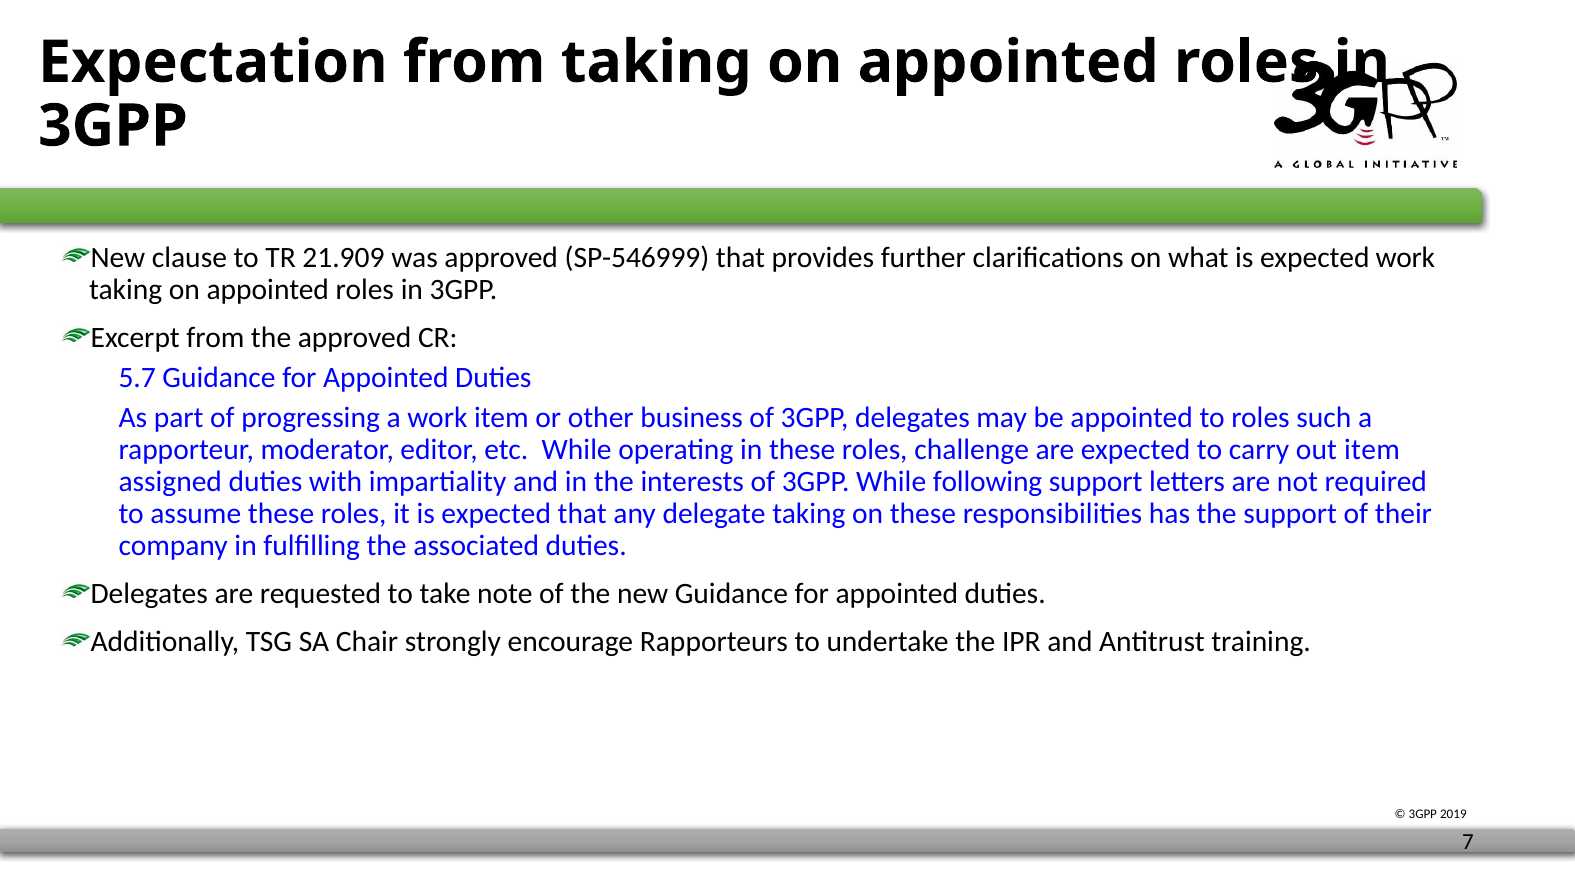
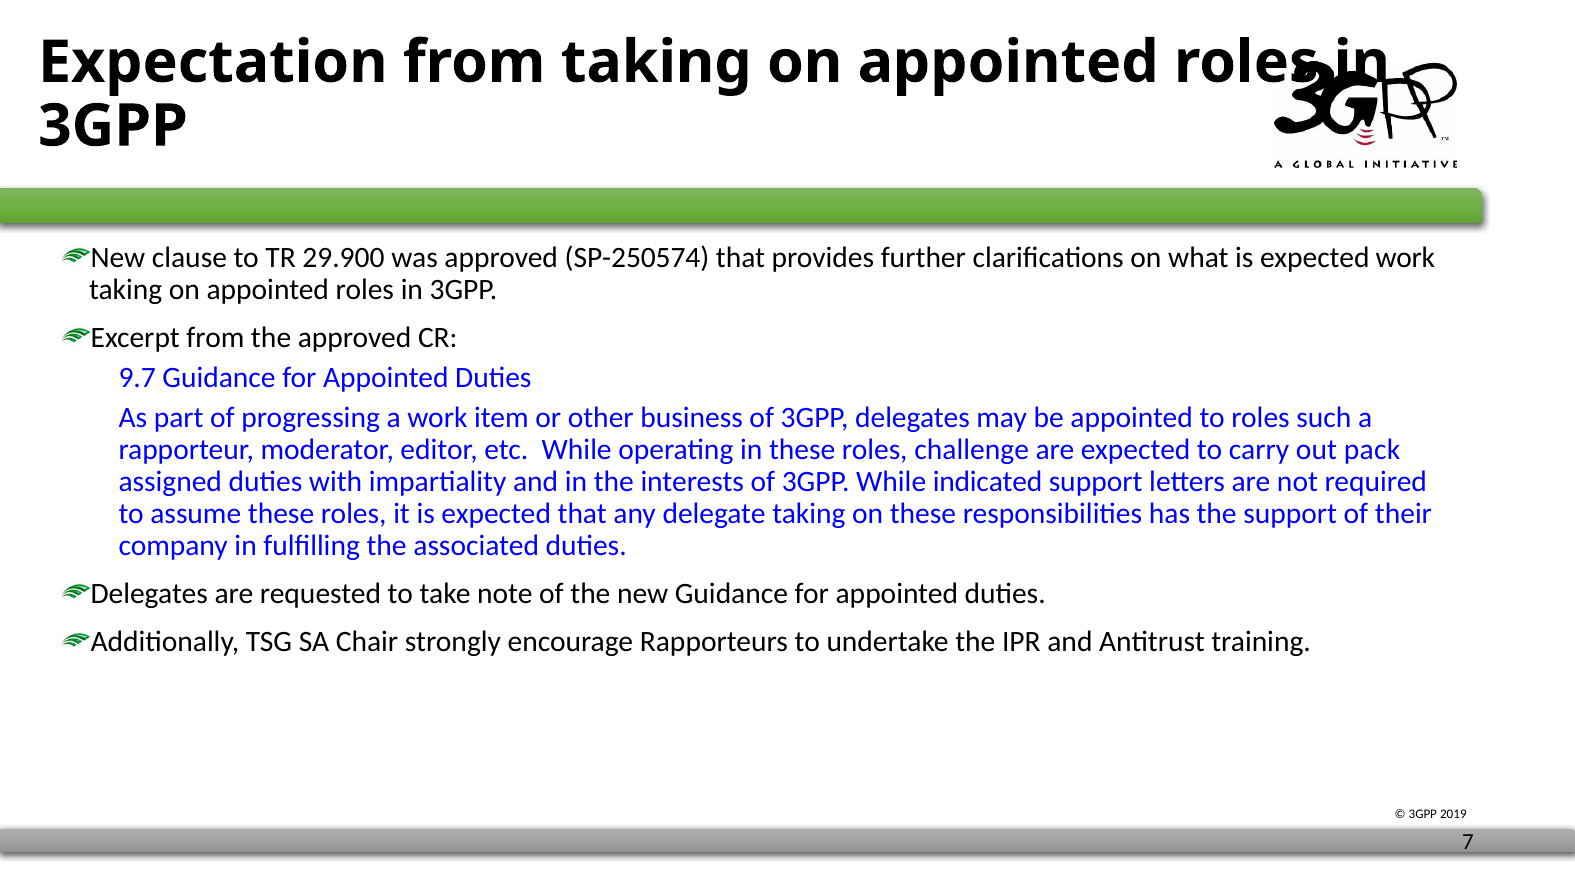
21.909: 21.909 -> 29.900 (343, 258)
SP-546999: SP-546999 -> SP-250574 (637, 258)
5.7: 5.7 -> 9.7 (137, 378)
out item: item -> pack (1372, 450)
following: following -> indicated (988, 482)
